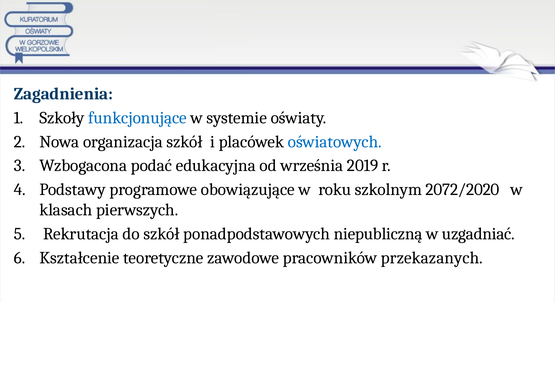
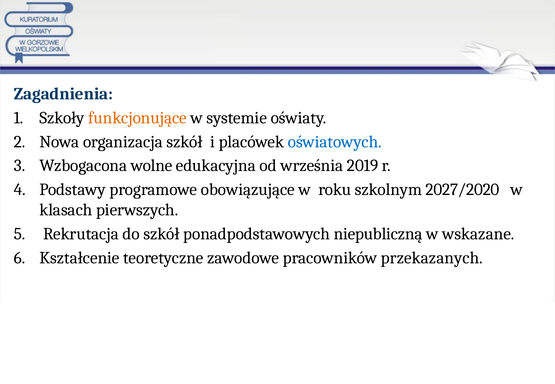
funkcjonujące colour: blue -> orange (138, 118)
podać: podać -> wolne (152, 166)
2072/2020: 2072/2020 -> 2027/2020 (463, 190)
uzgadniać: uzgadniać -> wskazane (478, 234)
